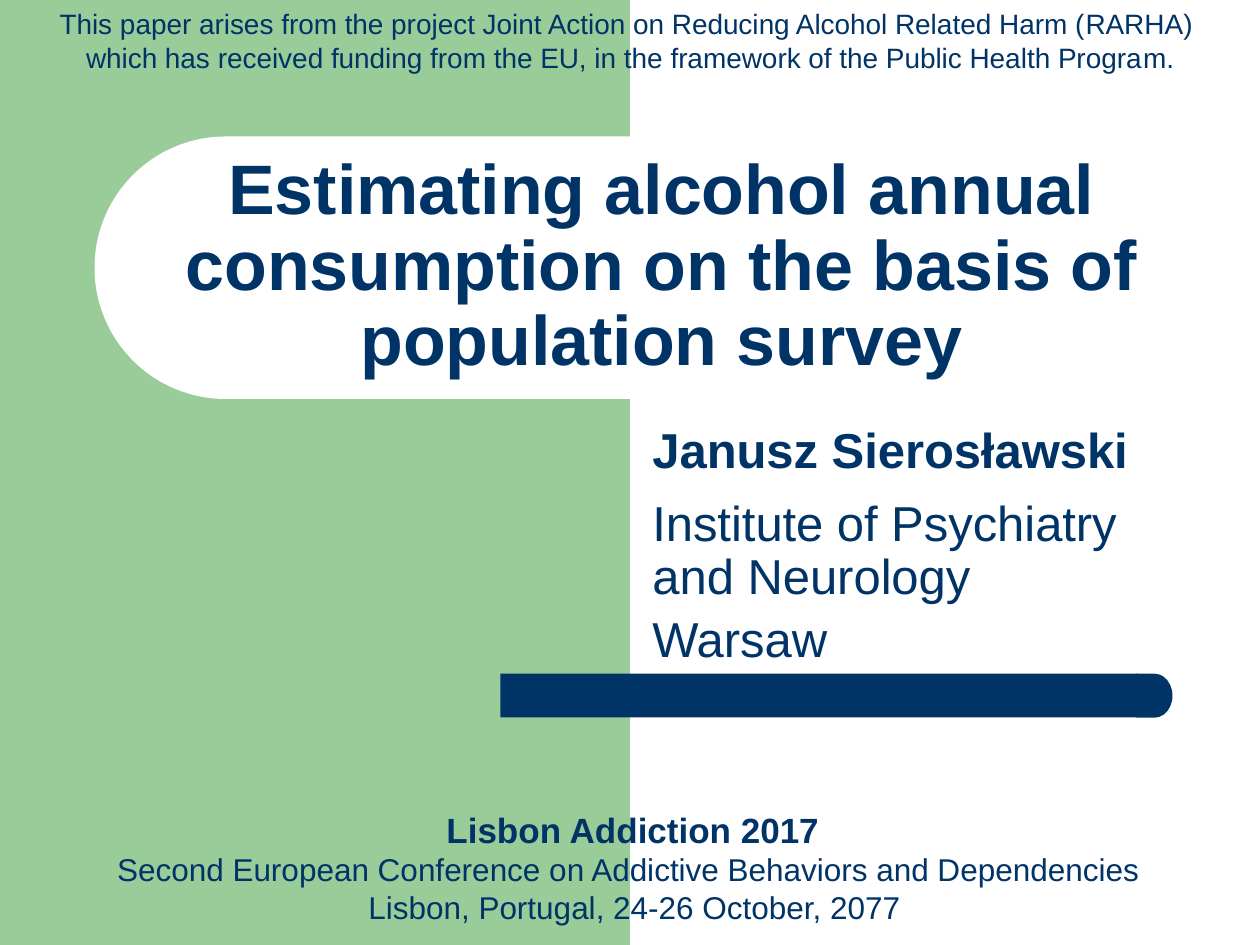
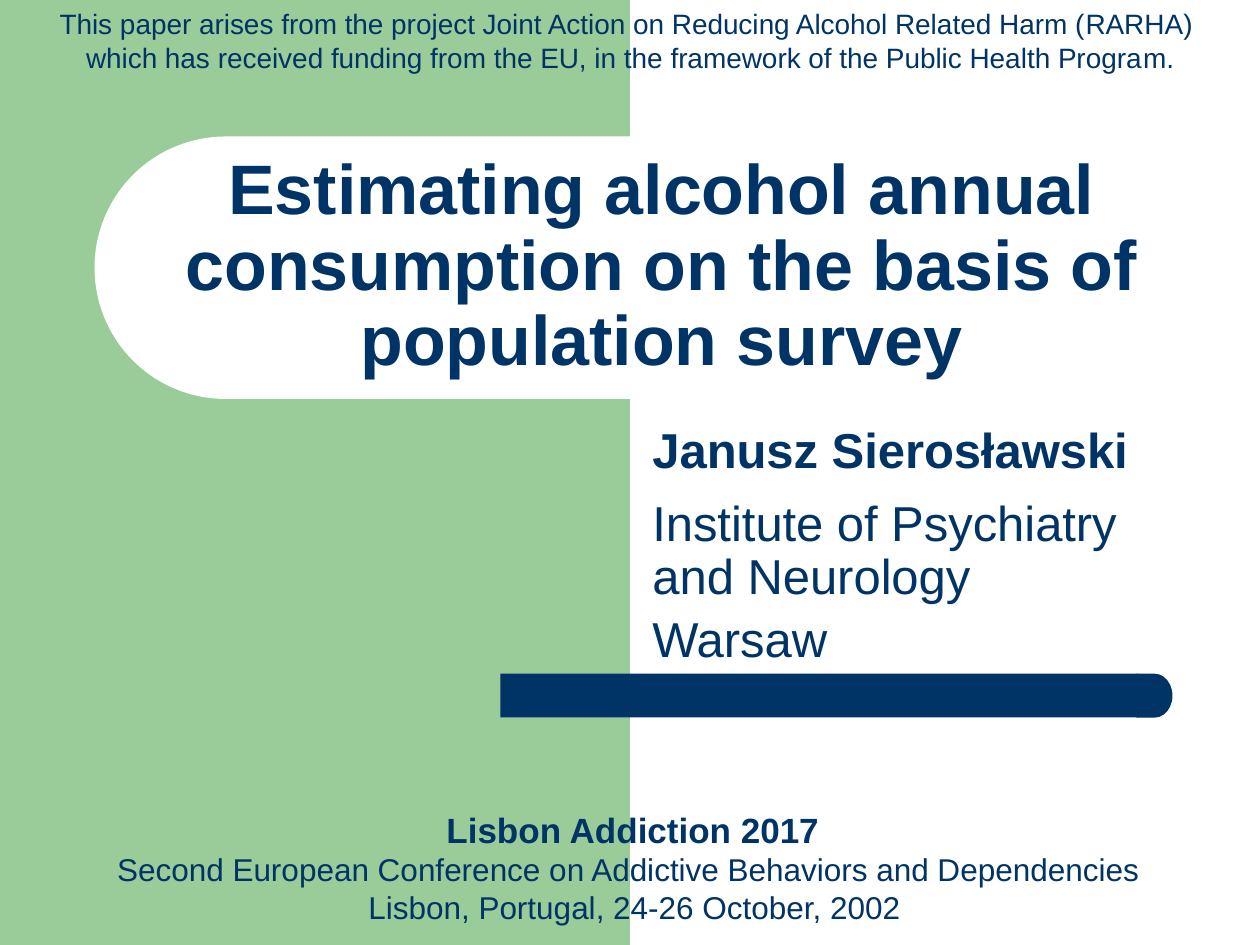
2077: 2077 -> 2002 (865, 909)
